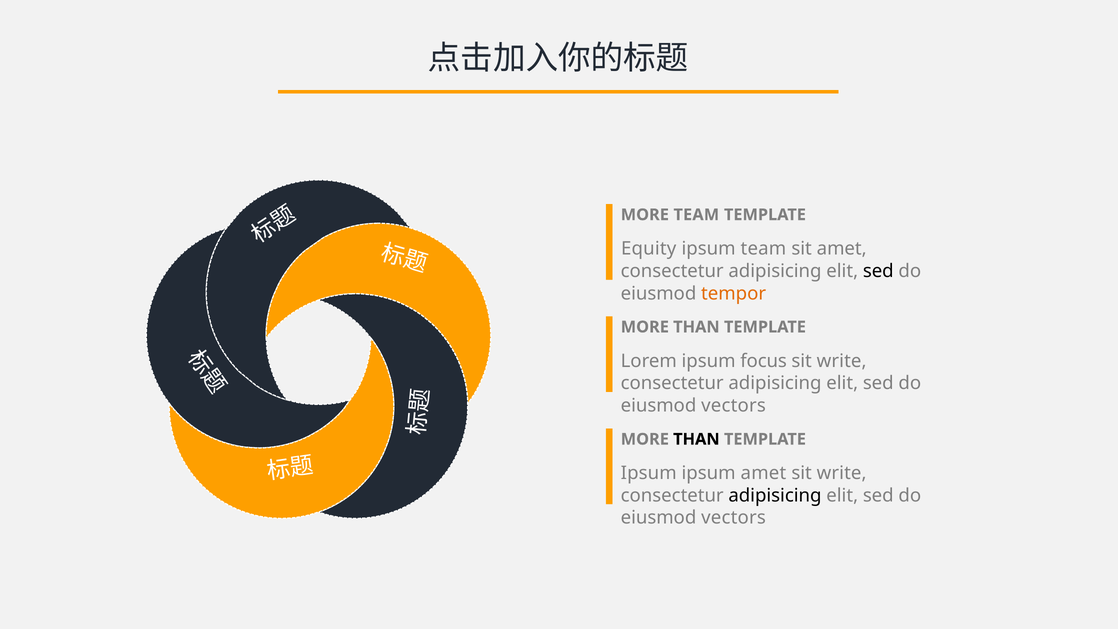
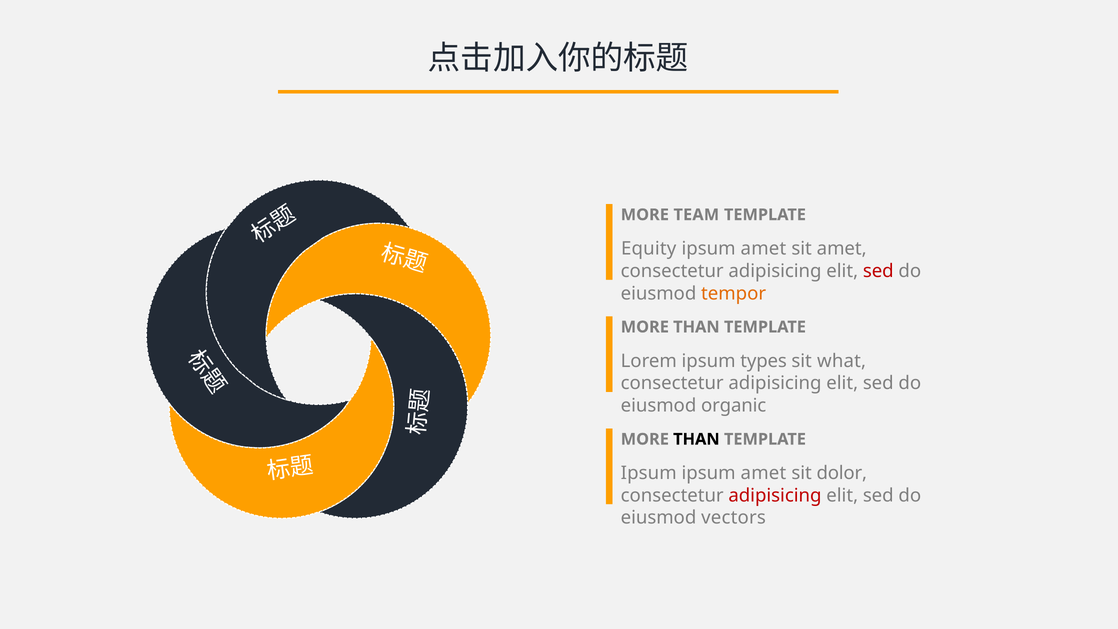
team: team -> amet (763, 249)
sed colour: black -> red (878, 271)
focus: focus -> types (764, 361)
write: write -> what (842, 361)
vectors: vectors -> organic (734, 406)
write: write -> dolor (842, 473)
adipisicing colour: black -> red (775, 496)
